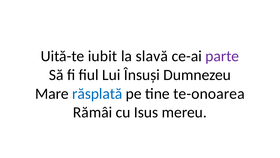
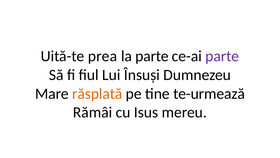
iubit: iubit -> prea (103, 56)
la slavă: slavă -> parte (152, 56)
răsplată colour: blue -> orange (97, 93)
te-onoarea: te-onoarea -> te-urmează (209, 93)
